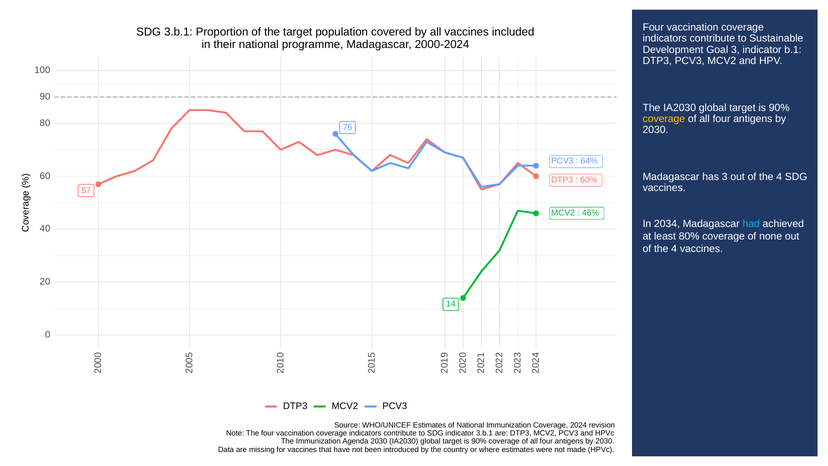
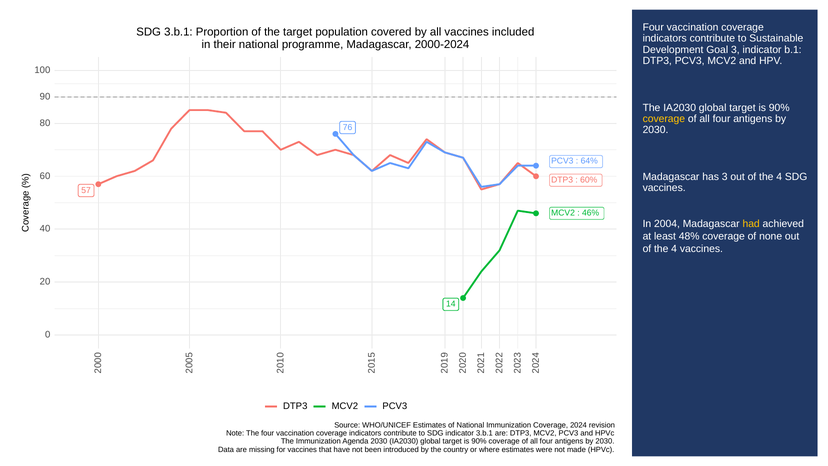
2034: 2034 -> 2004 (667, 224)
had colour: light blue -> yellow (751, 224)
80%: 80% -> 48% (689, 236)
